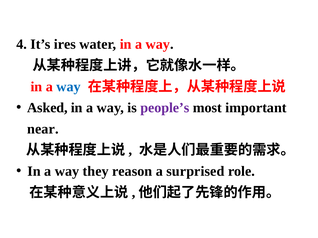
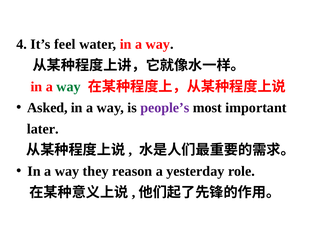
ires: ires -> feel (65, 44)
way colour: blue -> green (69, 87)
near: near -> later (43, 129)
surprised: surprised -> yesterday (195, 172)
